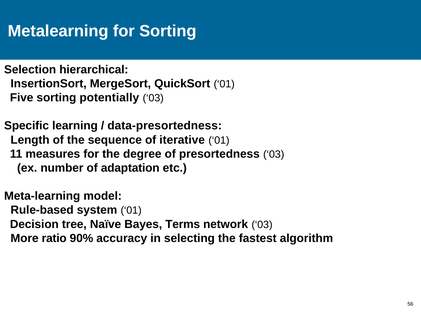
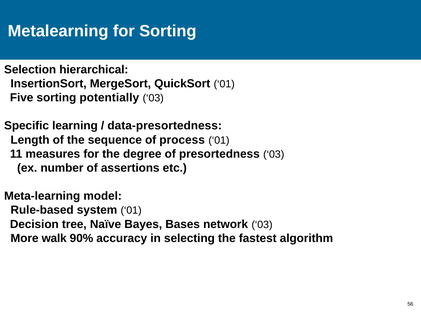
iterative: iterative -> process (182, 140)
adaptation: adaptation -> assertions (130, 168)
Terms: Terms -> Bases (183, 224)
ratio: ratio -> walk (54, 238)
